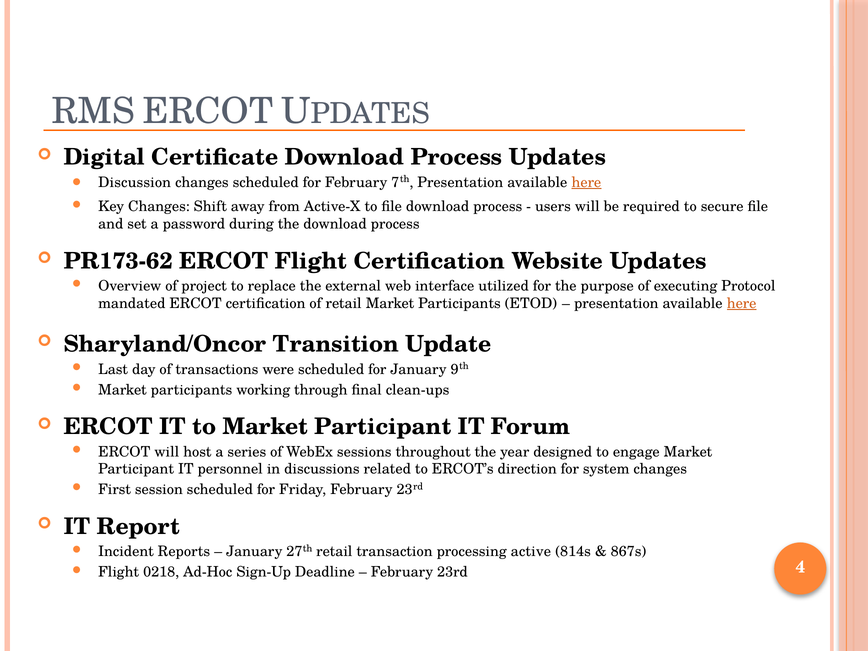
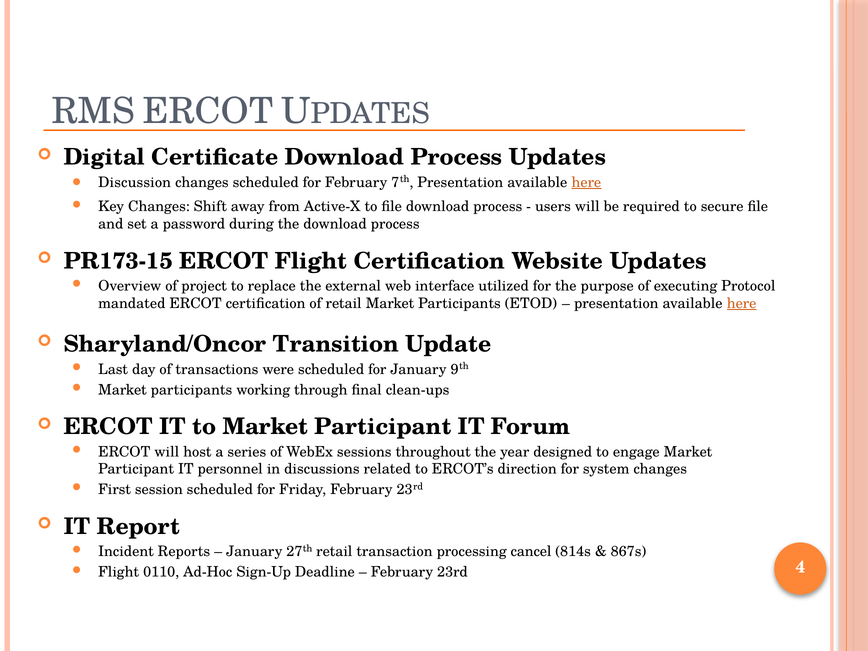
PR173-62: PR173-62 -> PR173-15 (118, 261)
active: active -> cancel (531, 552)
0218: 0218 -> 0110 (161, 572)
